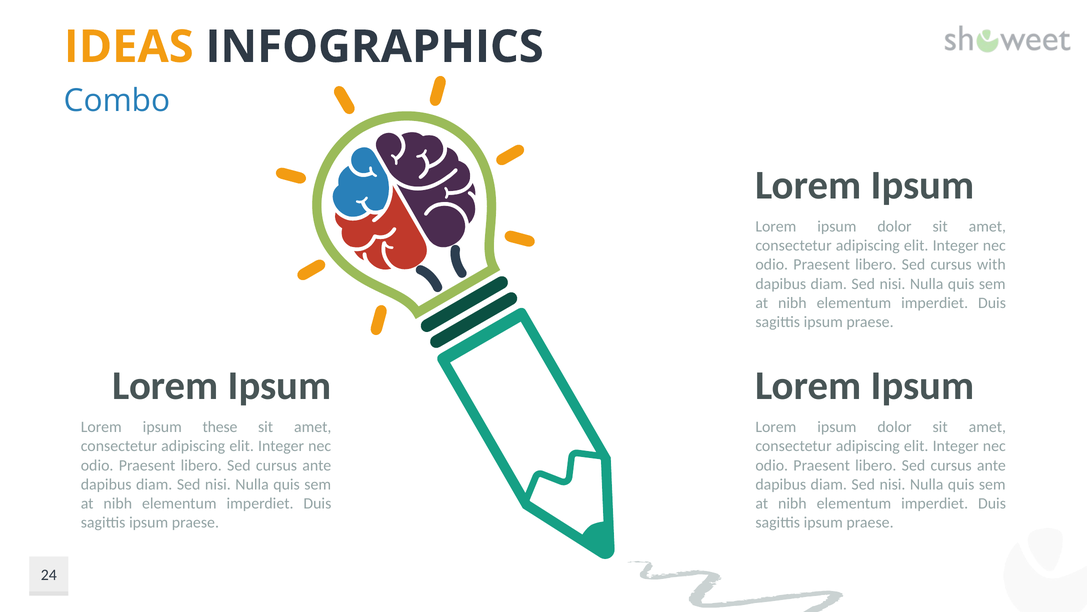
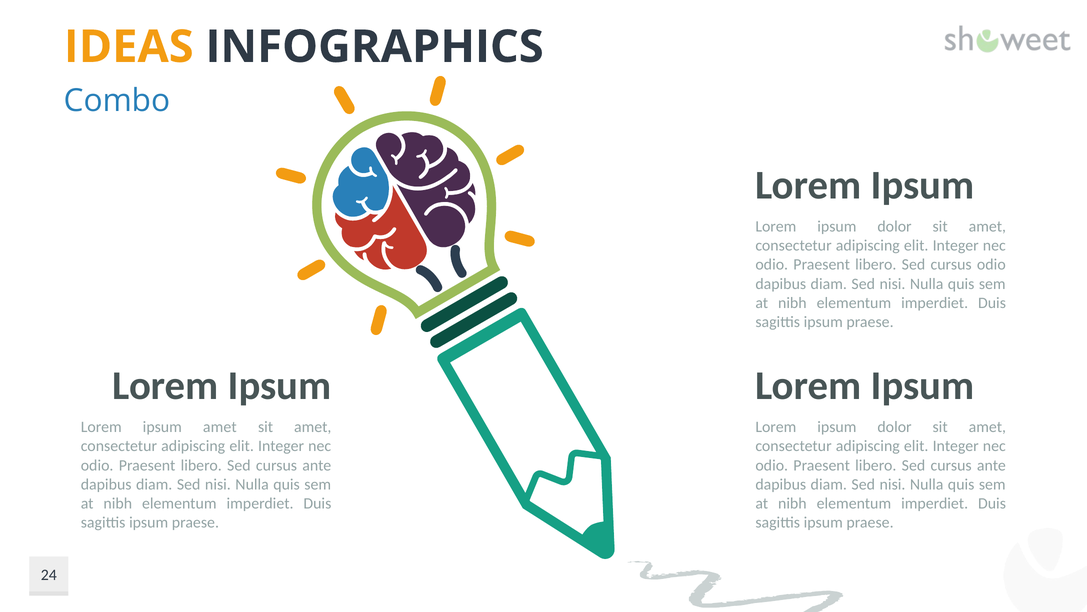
cursus with: with -> odio (991, 265)
ipsum these: these -> amet (220, 427)
